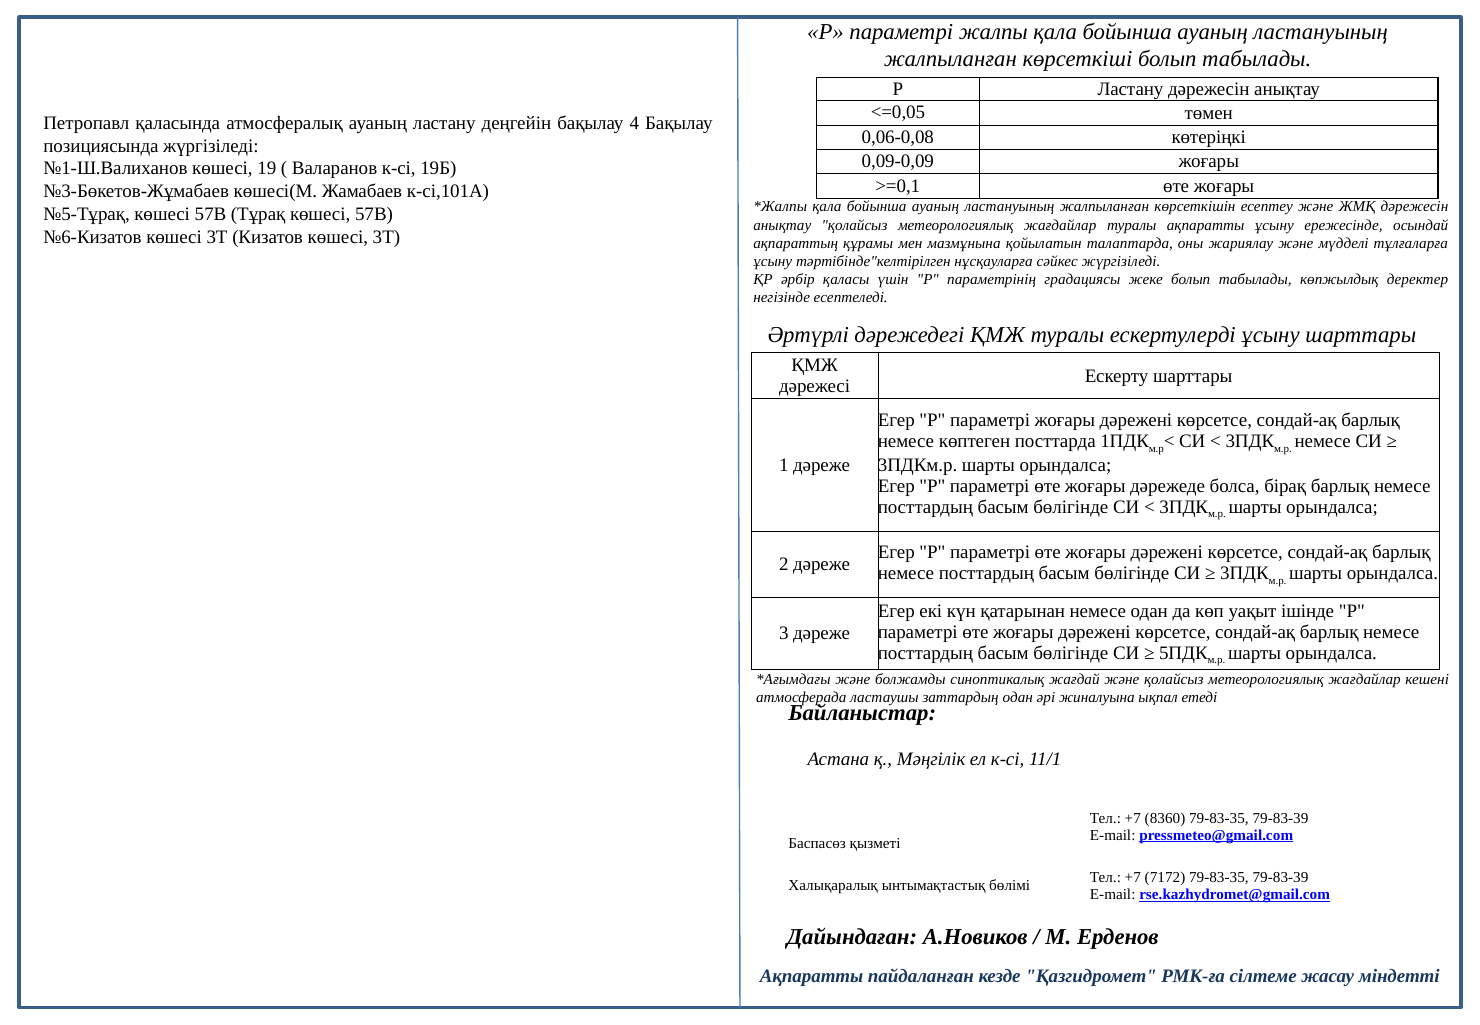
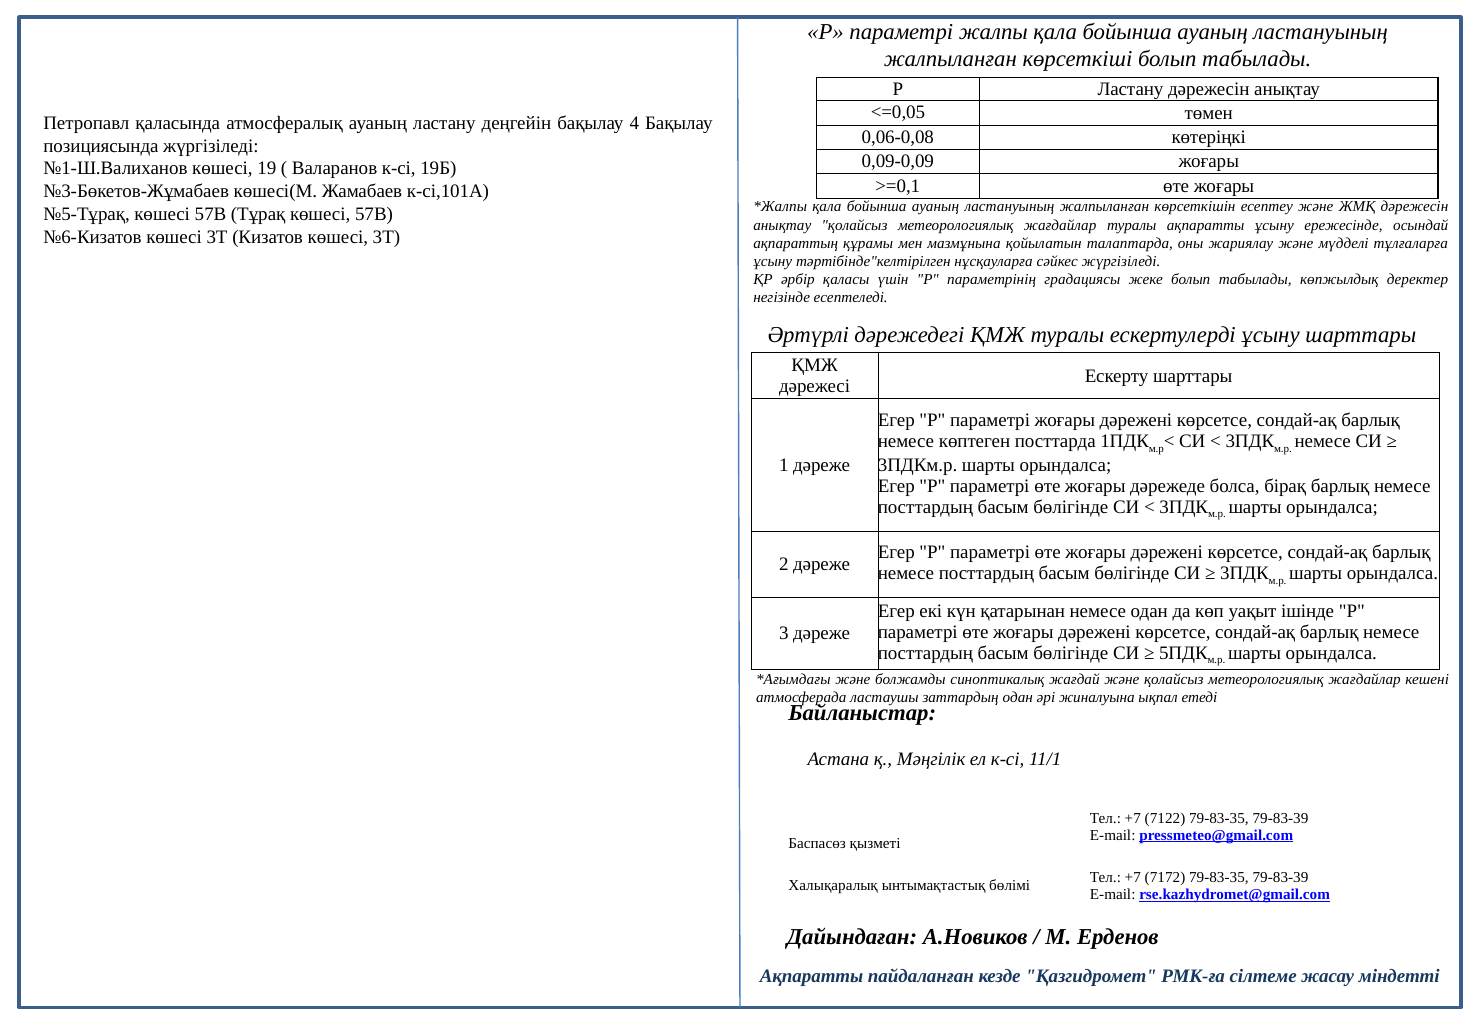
8360: 8360 -> 7122 (1165, 818)
